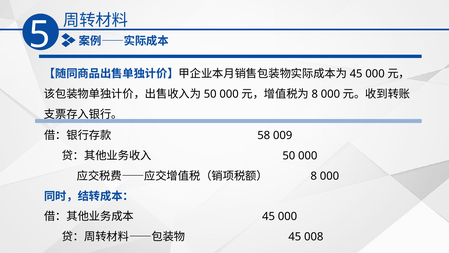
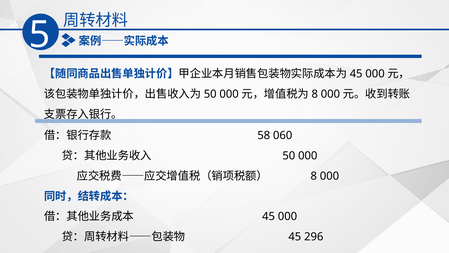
009: 009 -> 060 (283, 135)
008: 008 -> 296 (314, 236)
